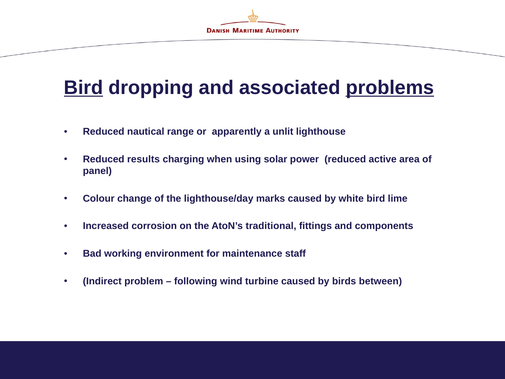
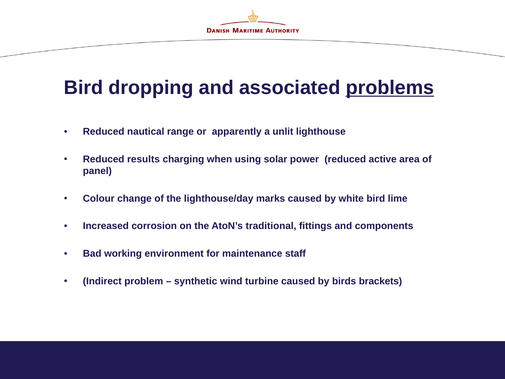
Bird underline: present -> none (84, 88)
following: following -> synthetic (196, 281)
between: between -> brackets (380, 281)
